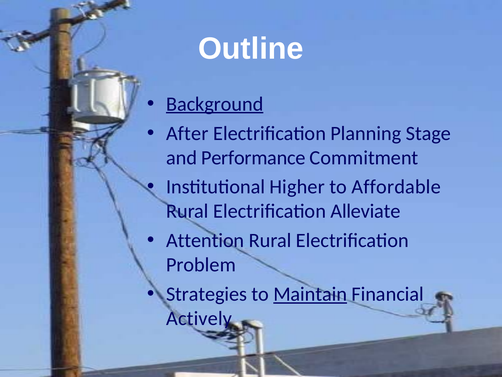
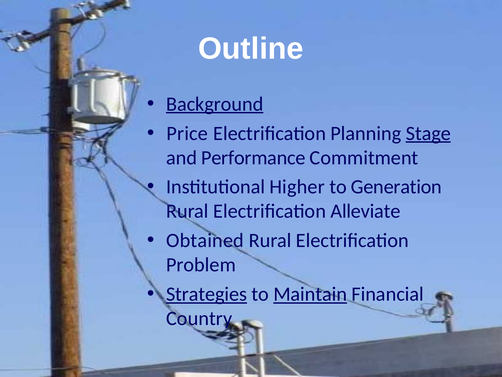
After: After -> Price (187, 133)
Stage underline: none -> present (428, 133)
Affordable: Affordable -> Generation (396, 187)
Attention: Attention -> Obtained (205, 240)
Strategies underline: none -> present (207, 294)
Actively: Actively -> Country (199, 318)
